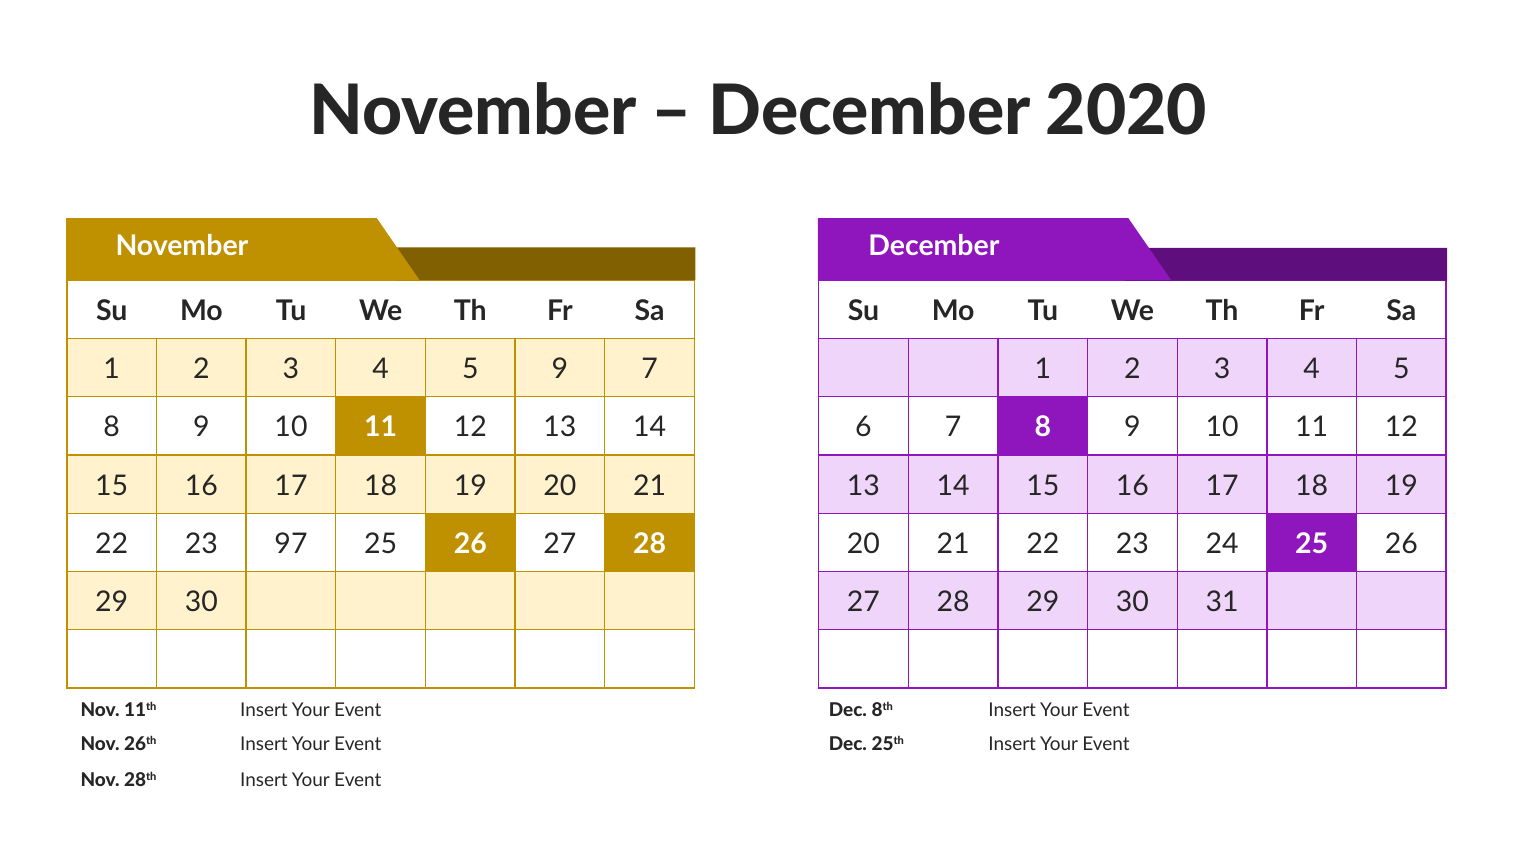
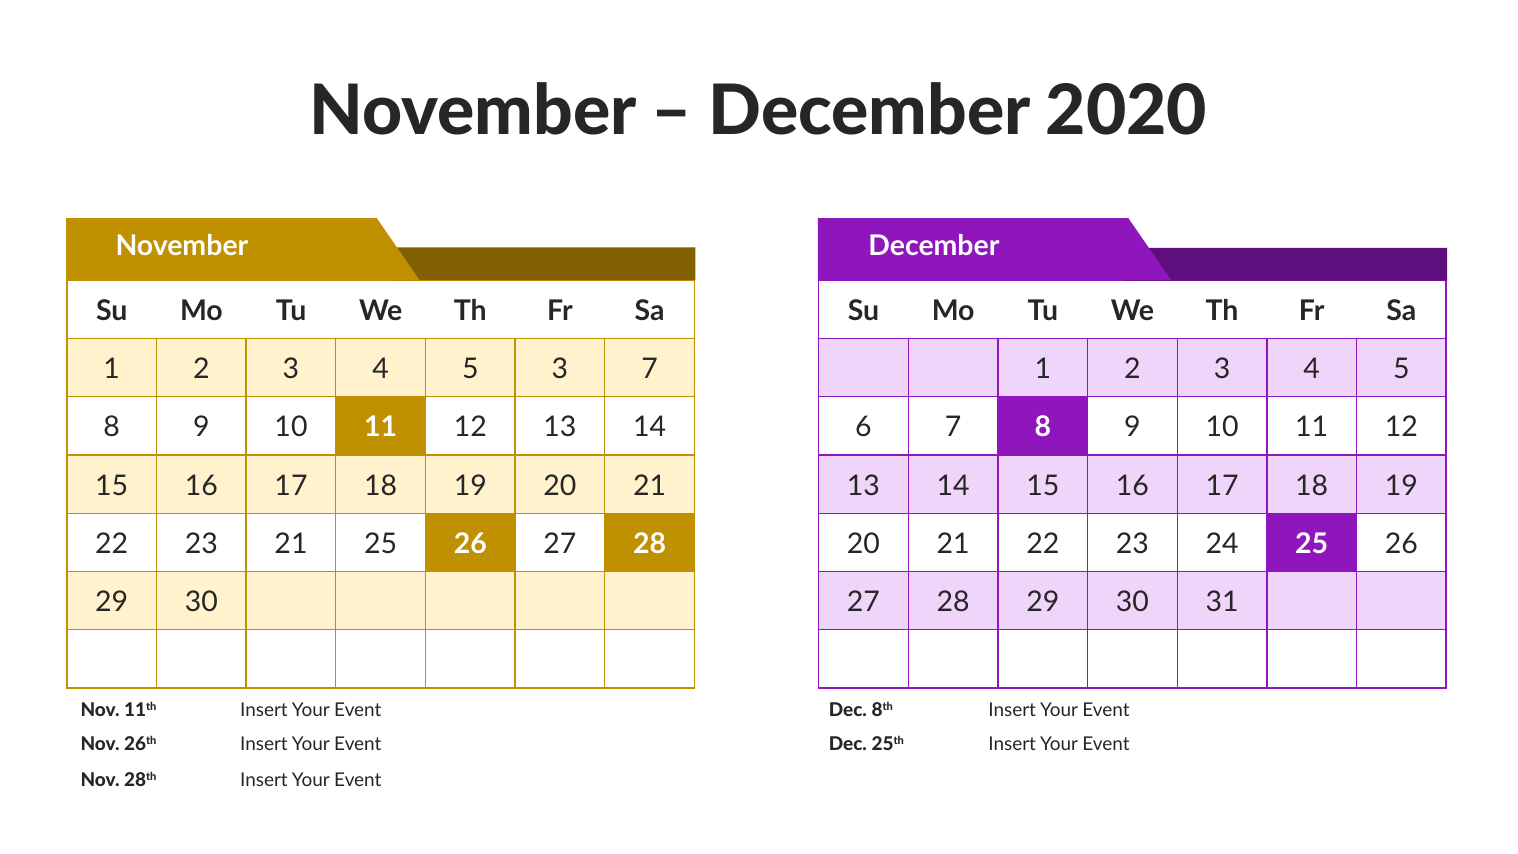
5 9: 9 -> 3 (560, 369)
23 97: 97 -> 21 (291, 544)
